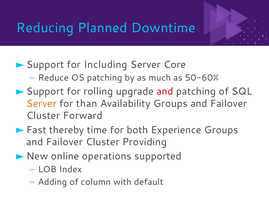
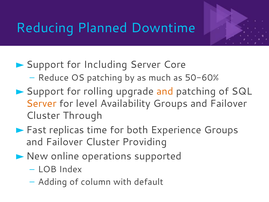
and colour: red -> orange (165, 91)
than: than -> level (87, 103)
Forward: Forward -> Through (83, 115)
thereby: thereby -> replicas (67, 130)
